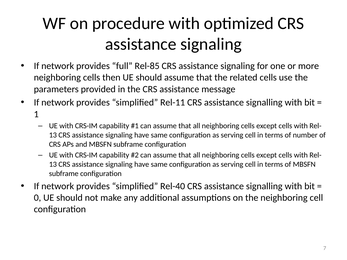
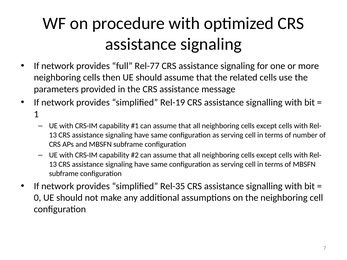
Rel-85: Rel-85 -> Rel-77 (147, 66)
Rel-11: Rel-11 -> Rel-19 (173, 103)
Rel-40: Rel-40 -> Rel-35 (173, 186)
